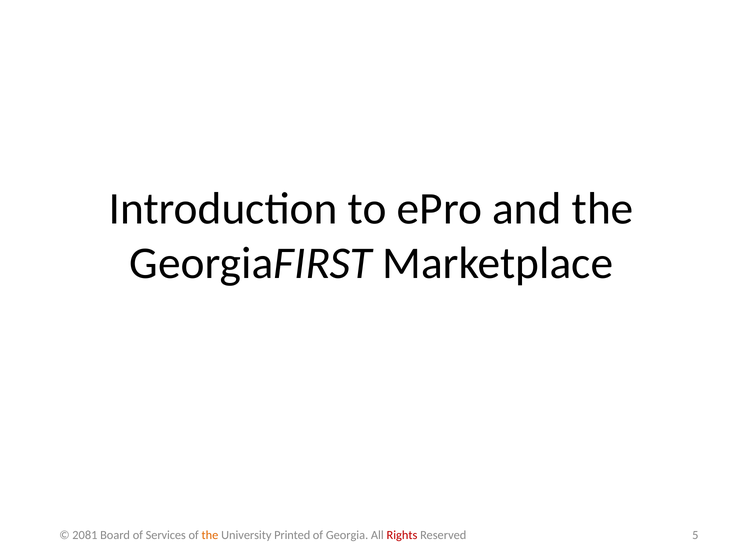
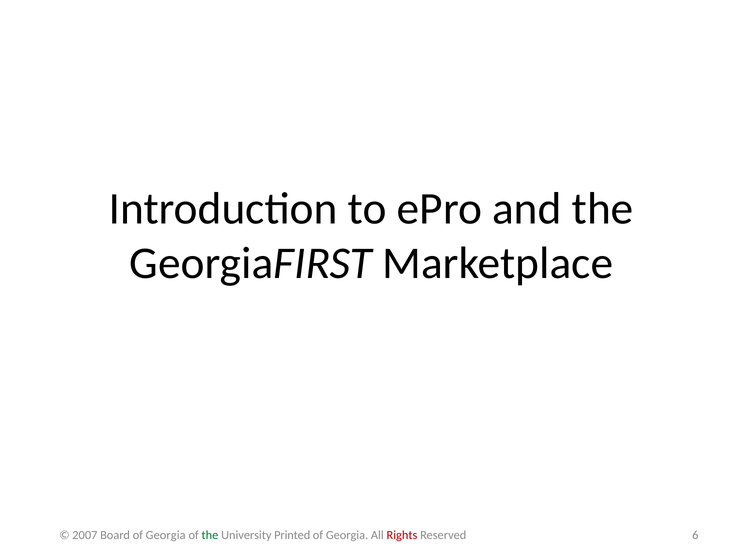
2081: 2081 -> 2007 (85, 536)
Board of Services: Services -> Georgia (166, 536)
the colour: orange -> green (210, 536)
5: 5 -> 6 (695, 536)
